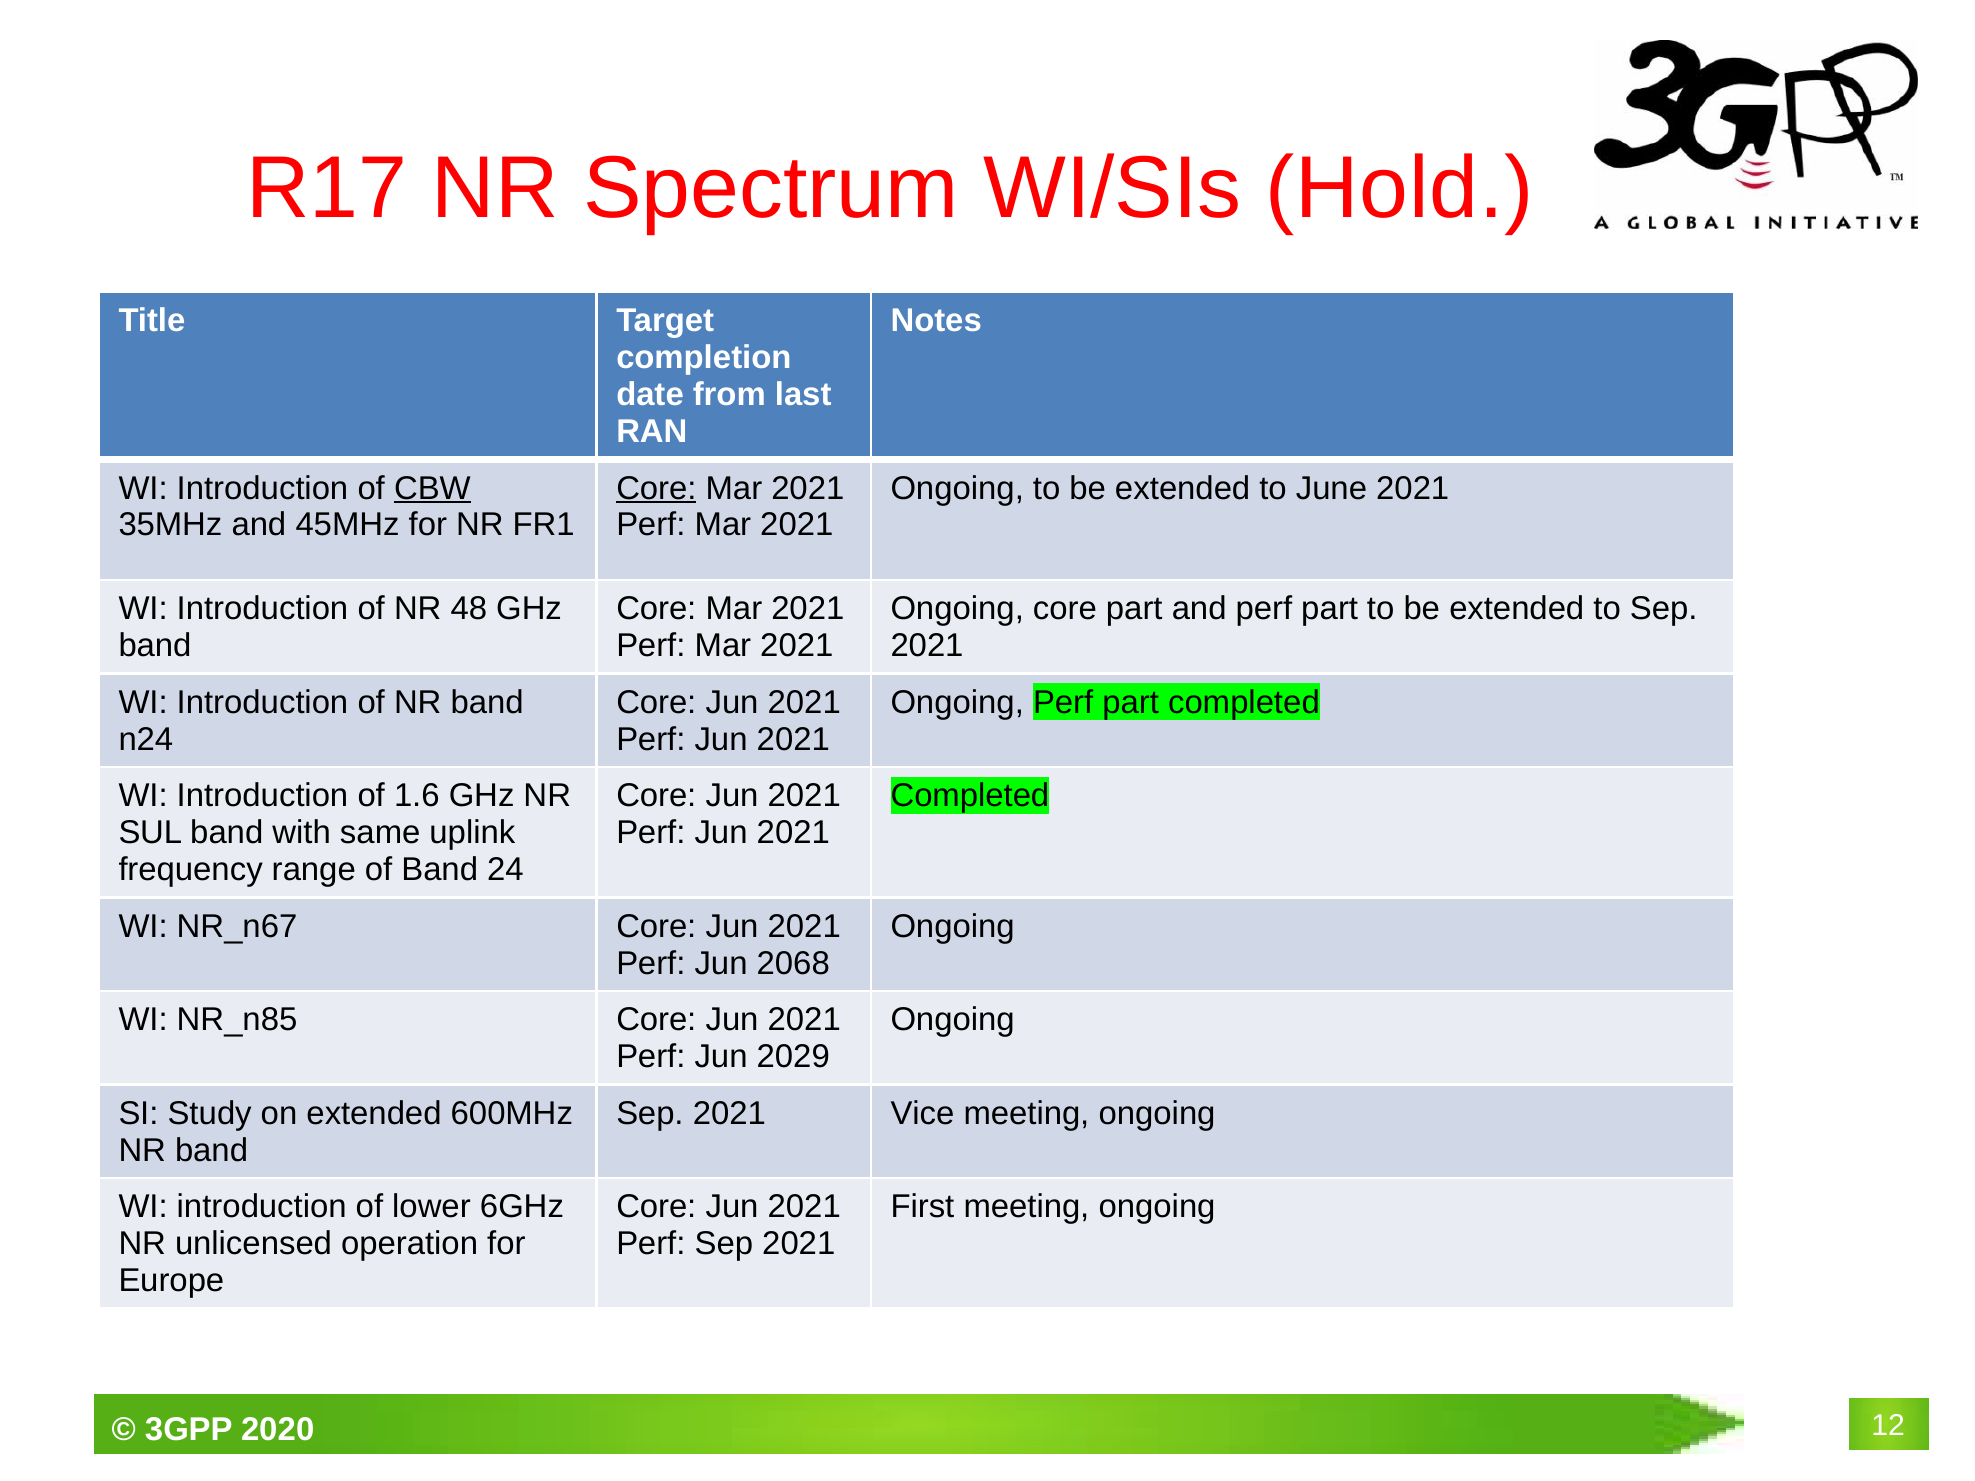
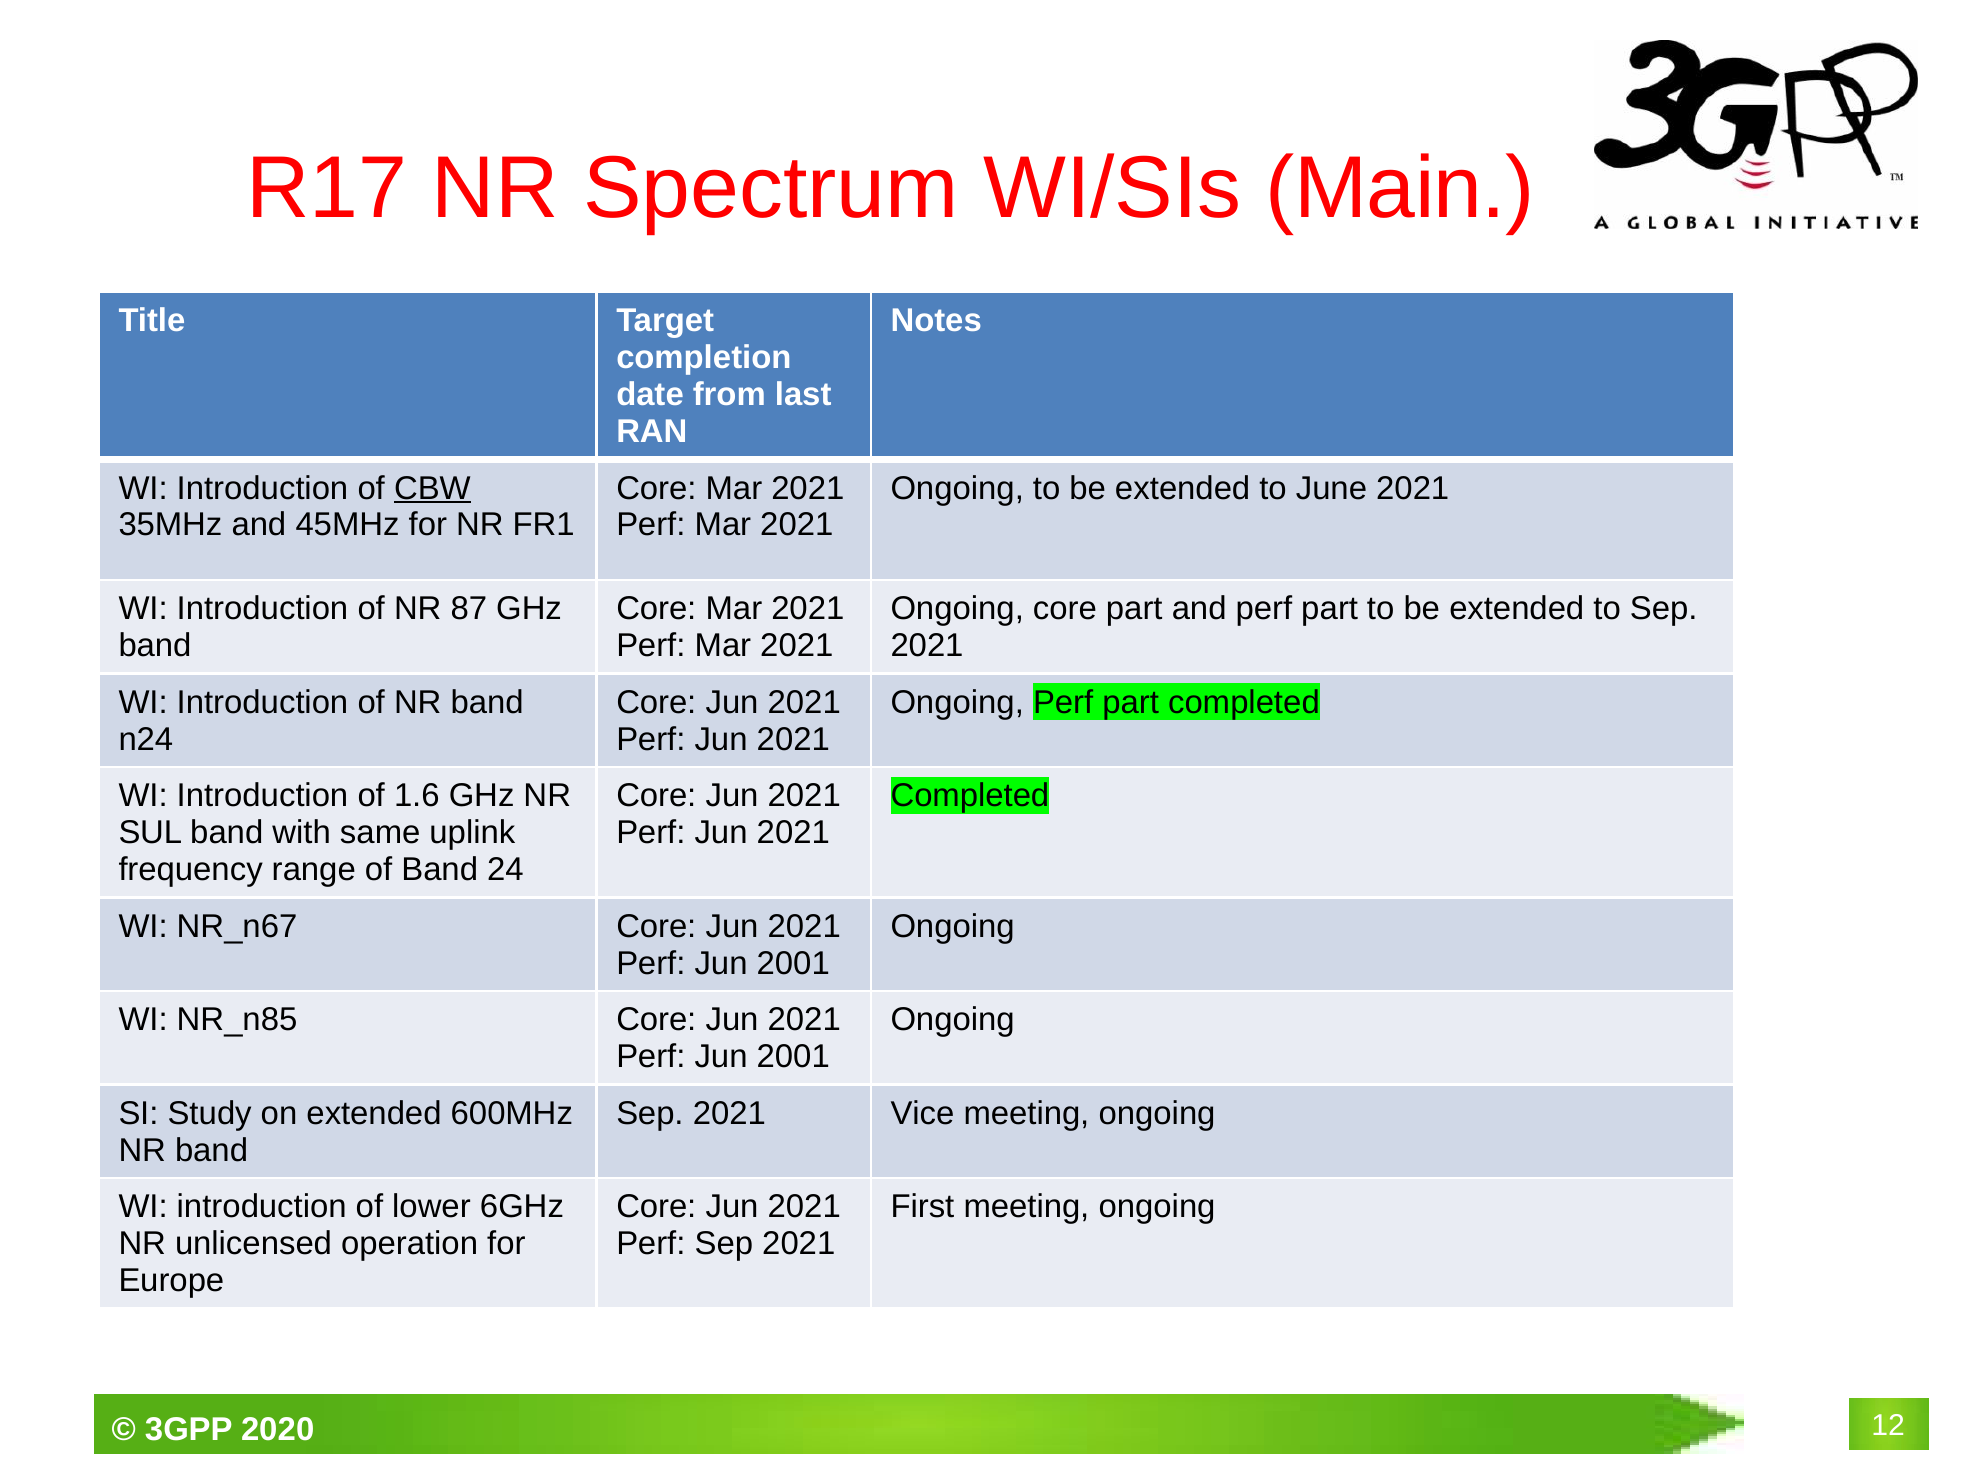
Hold: Hold -> Main (1400, 189)
Core underline: present -> none (656, 488)
48: 48 -> 87 (469, 609)
2068: 2068 -> 2001 (793, 963)
2029: 2029 -> 2001 (793, 1057)
